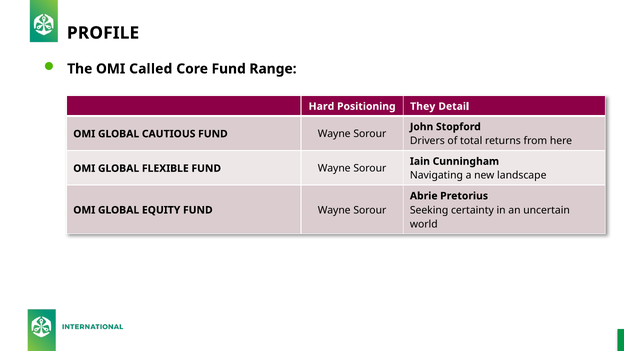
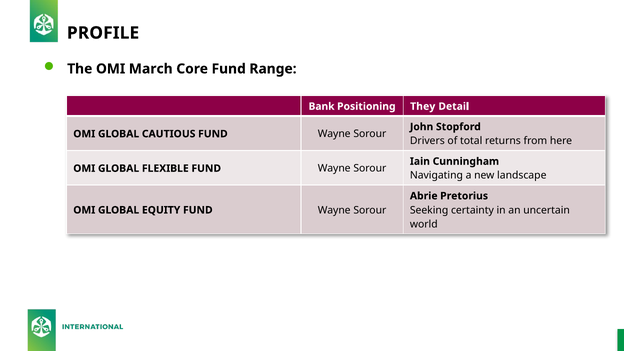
Called: Called -> March (151, 69)
Hard: Hard -> Bank (322, 106)
